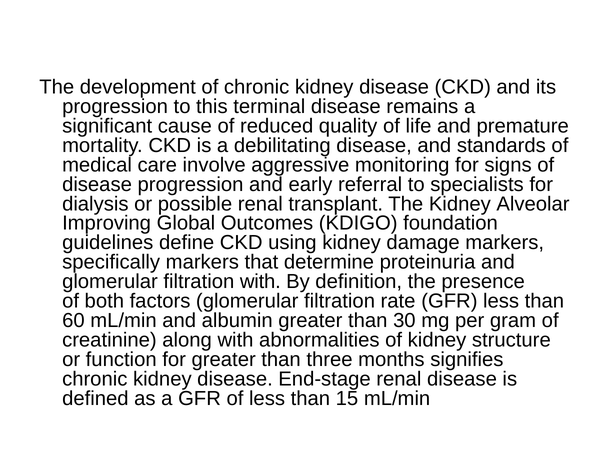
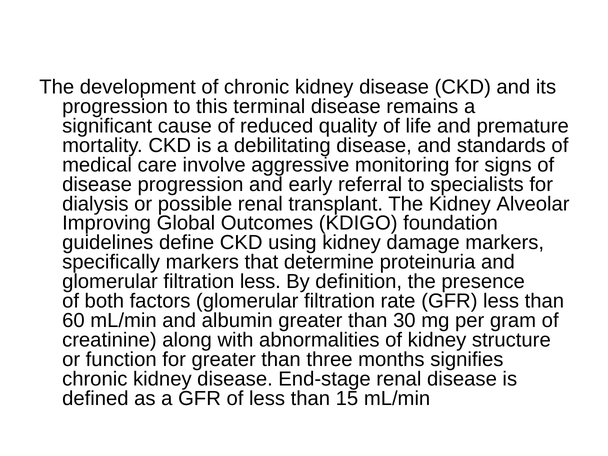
filtration with: with -> less (260, 282)
